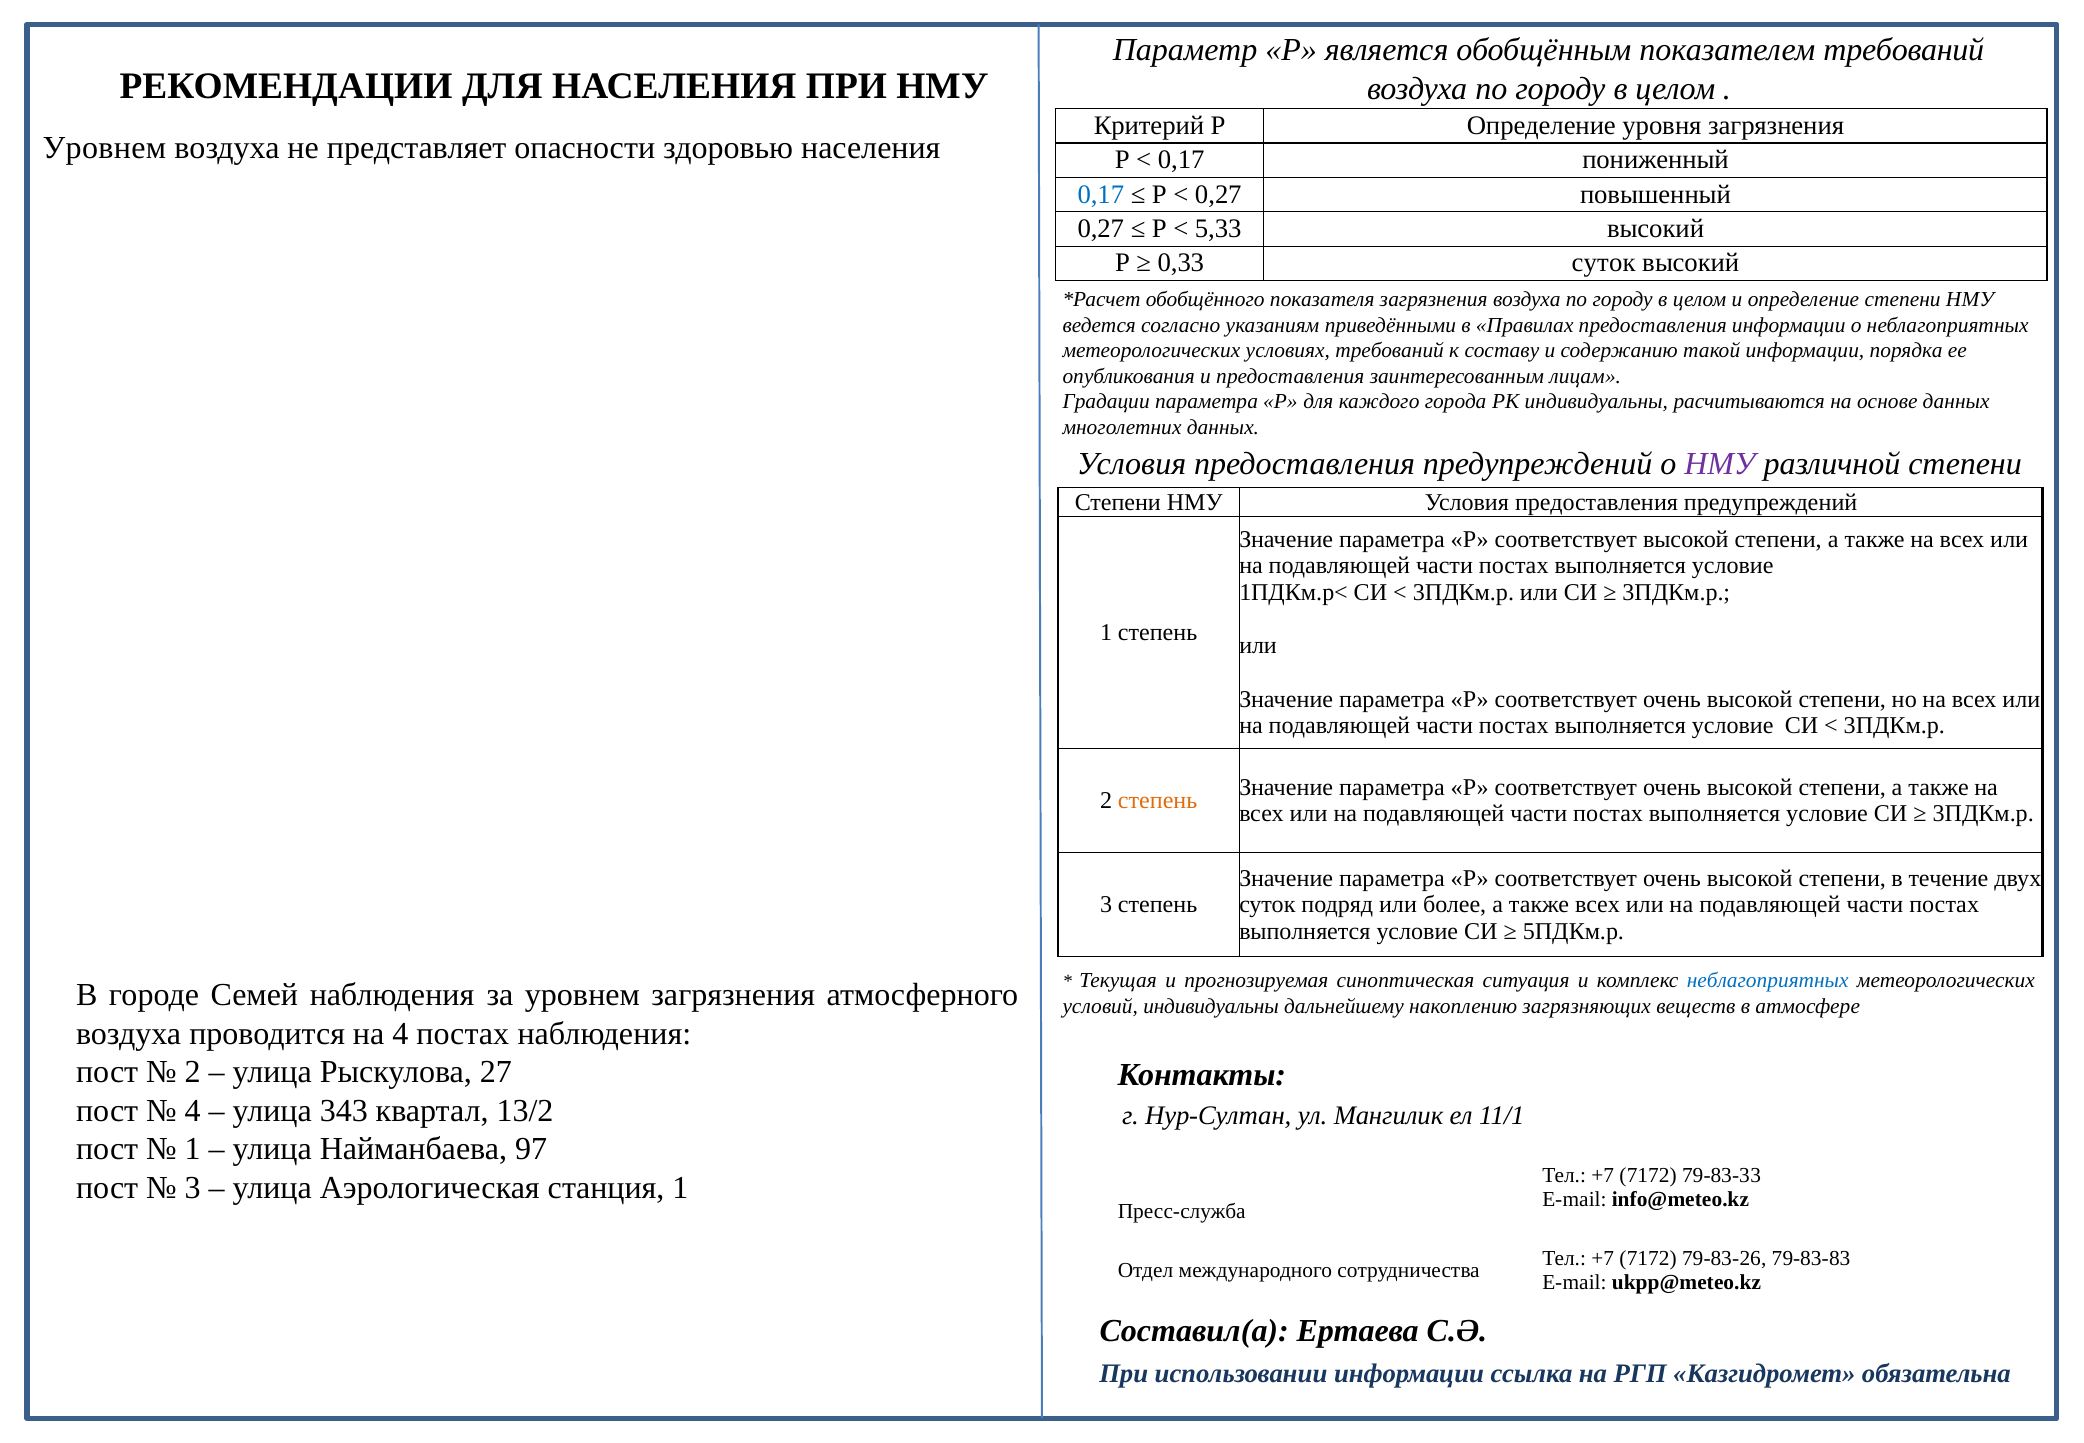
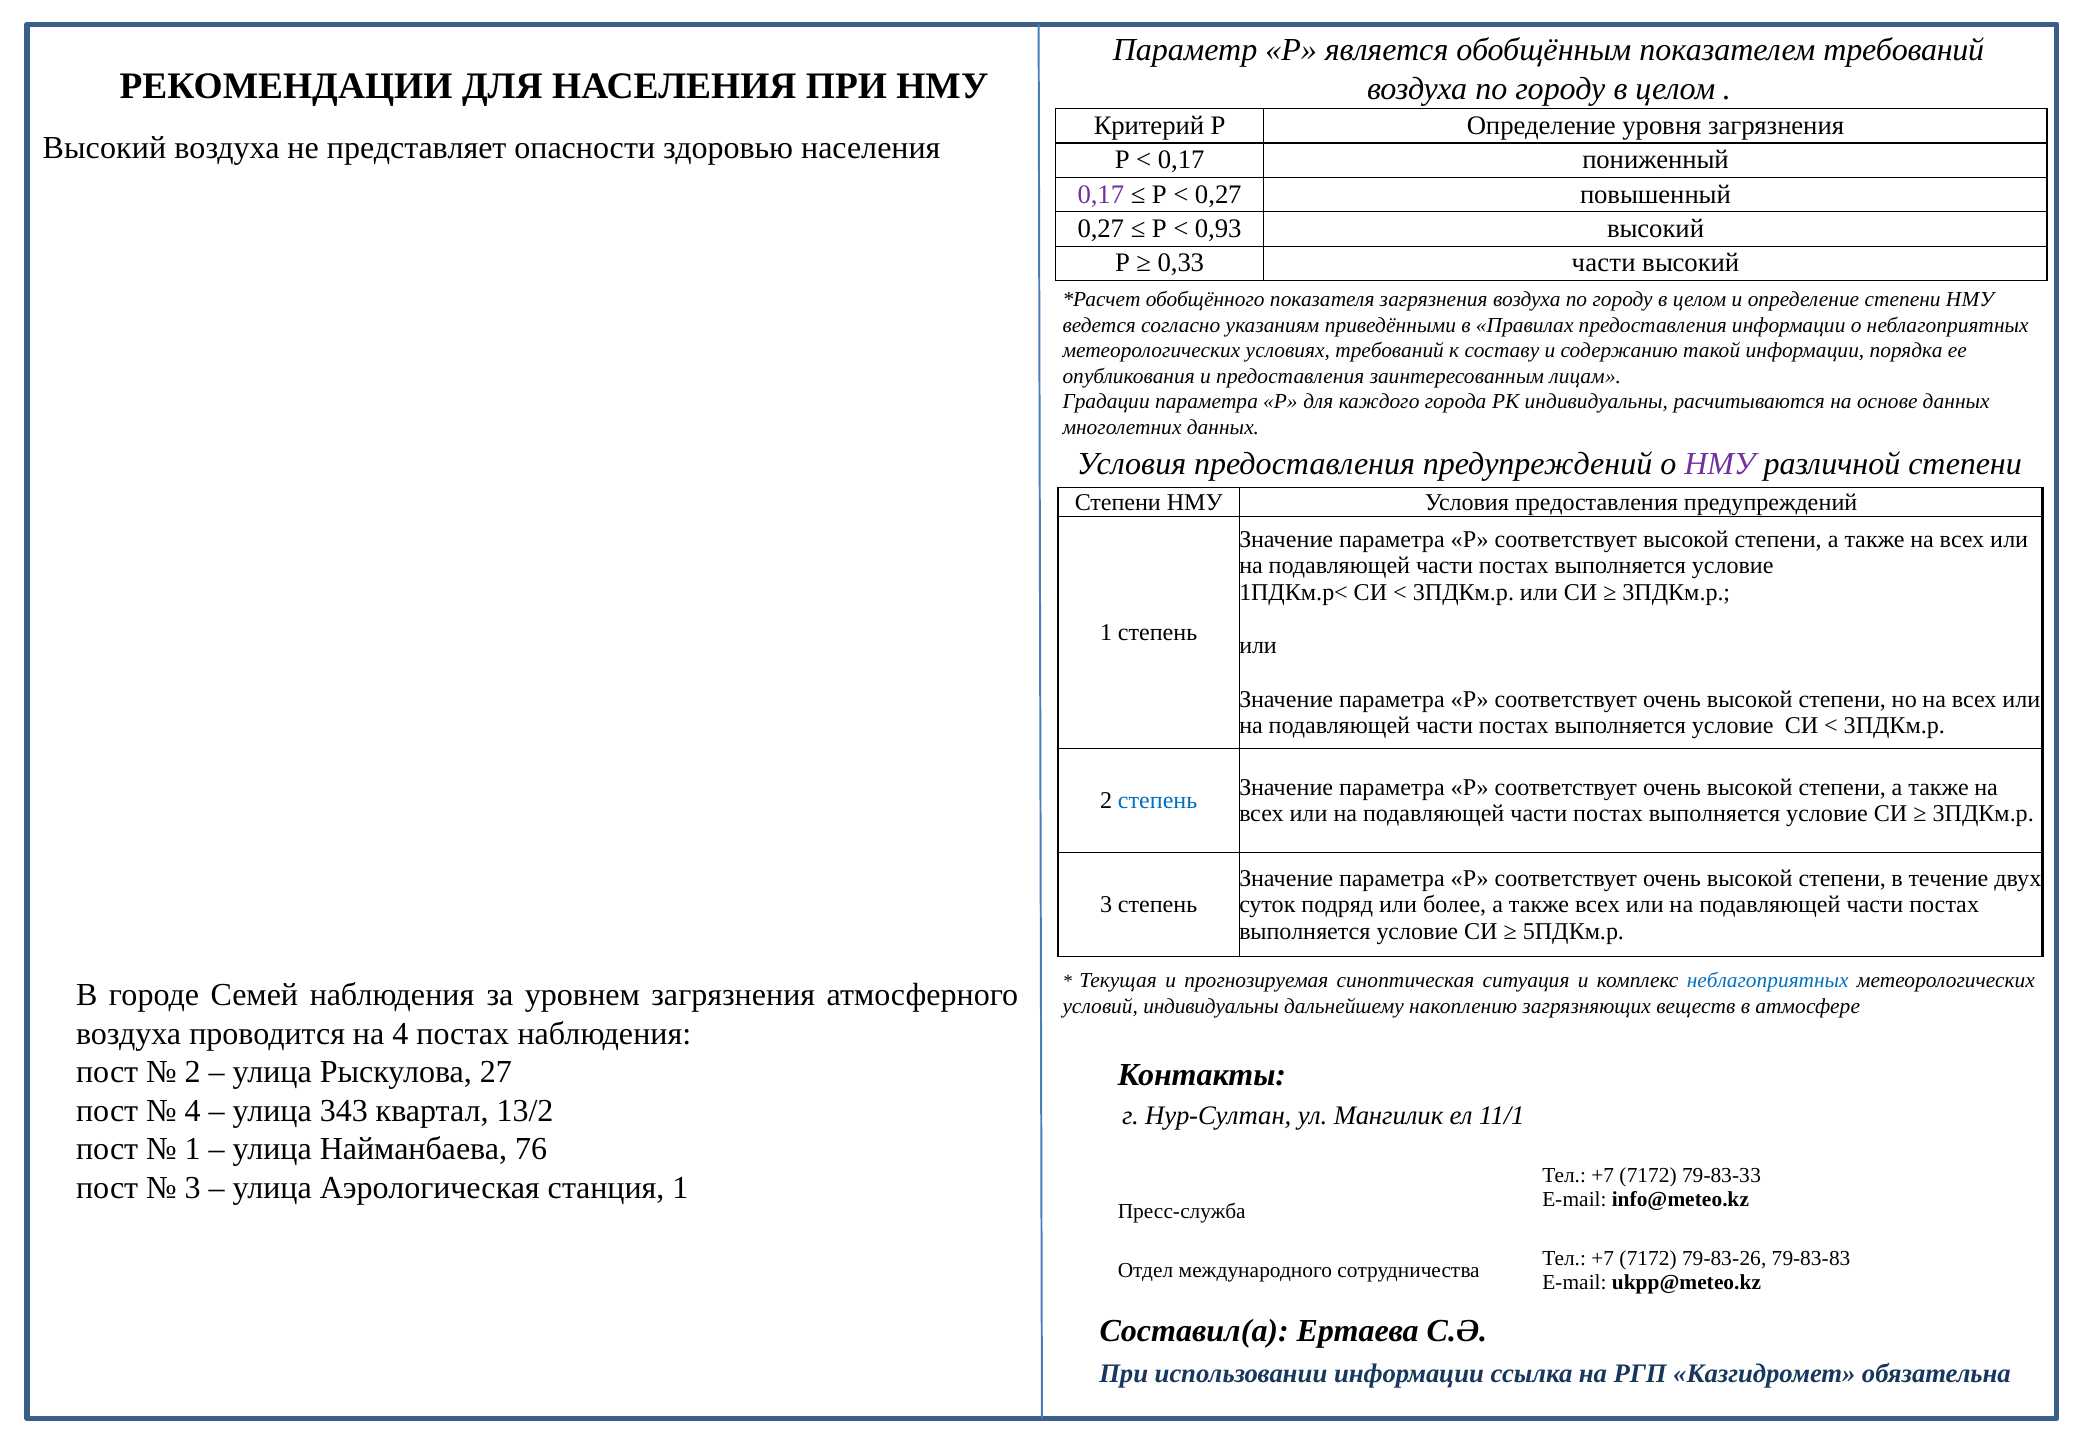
Уровнем: Уровнем -> Высокий (104, 148)
0,17 colour: blue -> purple (1101, 194)
5,33: 5,33 -> 0,93 (1218, 229)
0,33 суток: суток -> части (1604, 263)
степень colour: orange -> blue (1158, 800)
97: 97 -> 76 (531, 1149)
